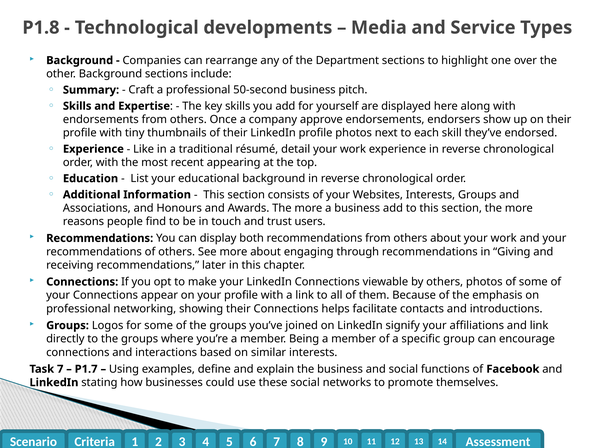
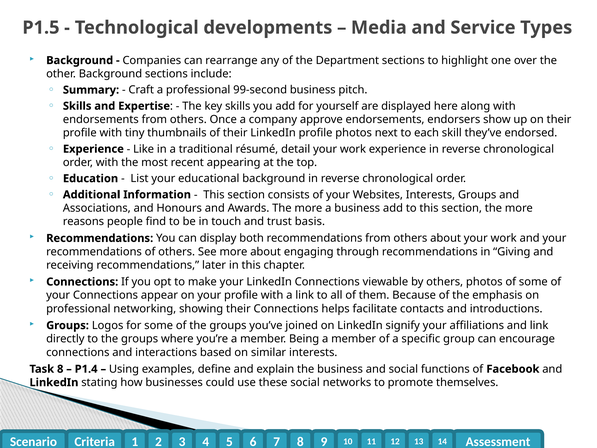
P1.8: P1.8 -> P1.5 (41, 28)
50-second: 50-second -> 99-second (260, 90)
users: users -> basis (310, 221)
Task 7: 7 -> 8 (60, 369)
P1.7: P1.7 -> P1.4 (86, 369)
